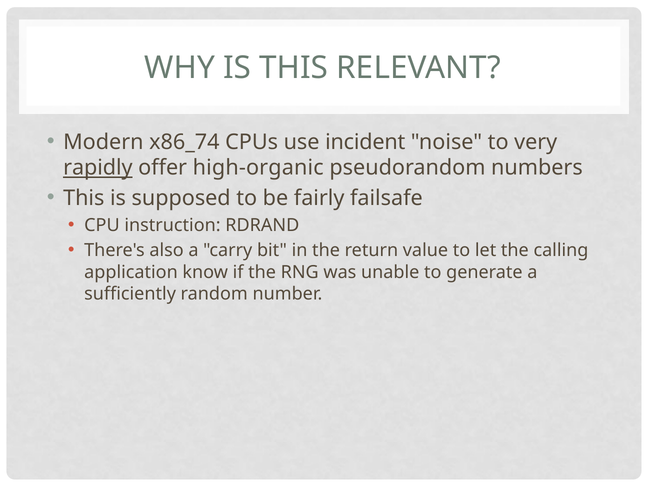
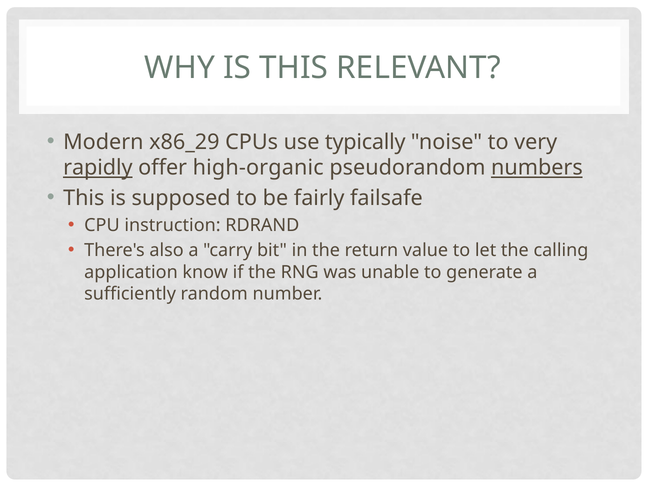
x86_74: x86_74 -> x86_29 (184, 142)
incident: incident -> typically (365, 142)
numbers underline: none -> present (537, 168)
